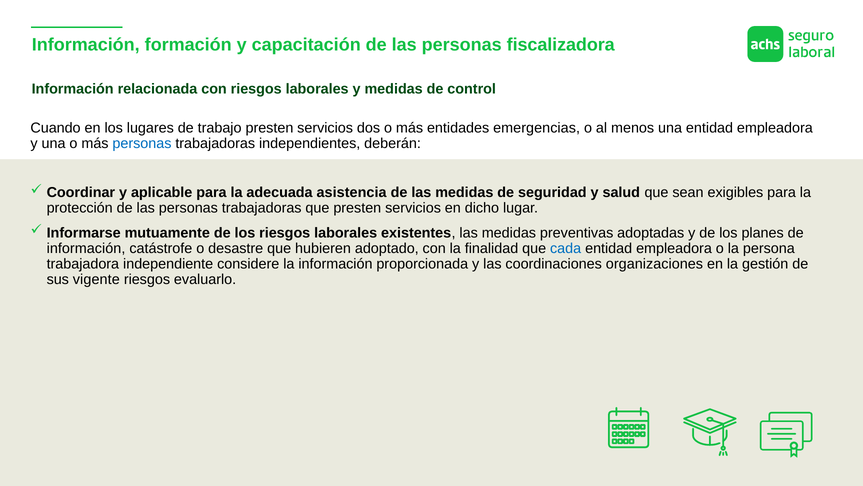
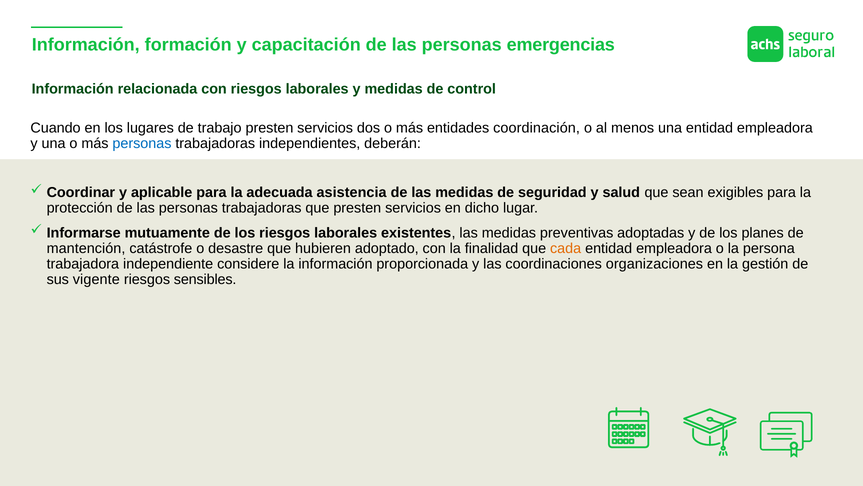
fiscalizadora: fiscalizadora -> emergencias (561, 45)
emergencias: emergencias -> coordinación (537, 128)
información: información -> mantención (86, 248)
cada colour: blue -> orange (566, 248)
evaluarlo: evaluarlo -> sensibles (205, 279)
